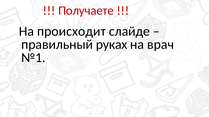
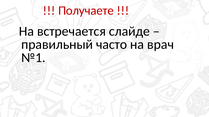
происходит: происходит -> встречается (71, 31)
руках: руках -> часто (112, 45)
